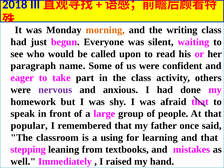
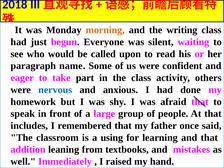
nervous colour: purple -> blue (55, 90)
popular: popular -> includes (29, 126)
stepping: stepping -> addition (28, 150)
